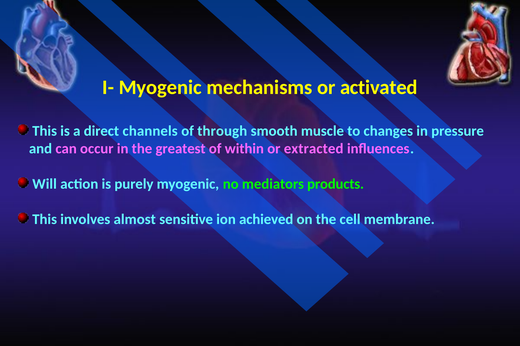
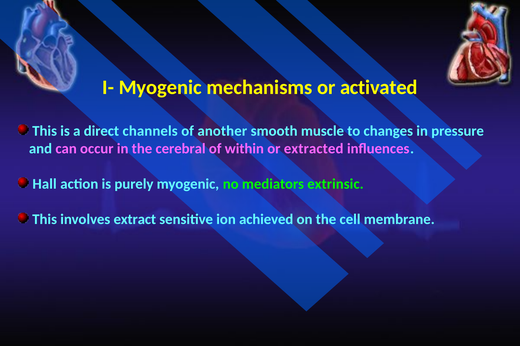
through: through -> another (222, 131)
greatest: greatest -> cerebral (181, 149)
Will: Will -> Hall (45, 184)
products: products -> extrinsic (335, 184)
almost: almost -> extract (135, 220)
